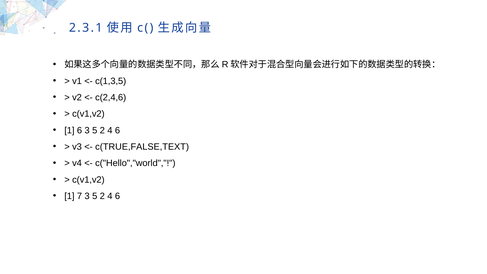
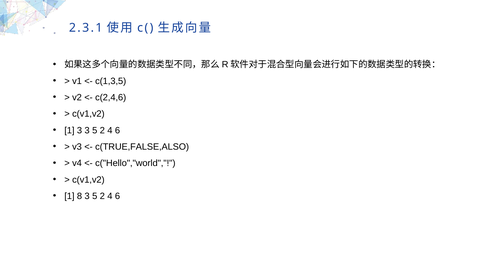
1 6: 6 -> 3 (80, 130)
c(TRUE,FALSE,TEXT: c(TRUE,FALSE,TEXT -> c(TRUE,FALSE,ALSO (142, 147)
7: 7 -> 8 (80, 196)
